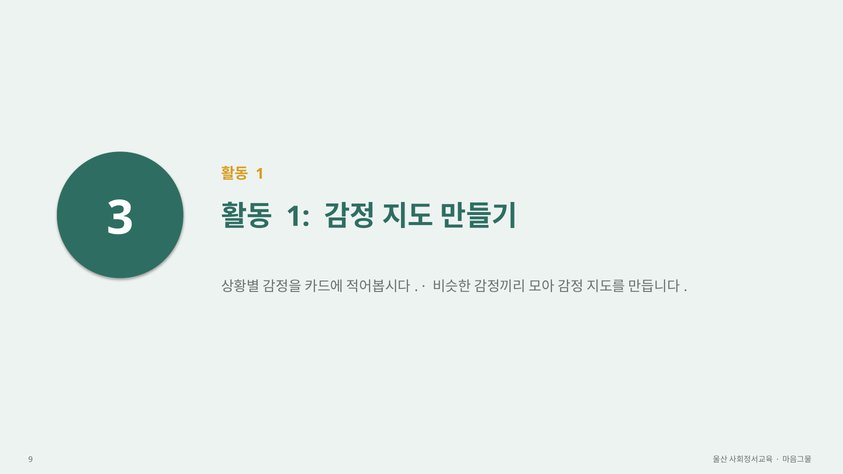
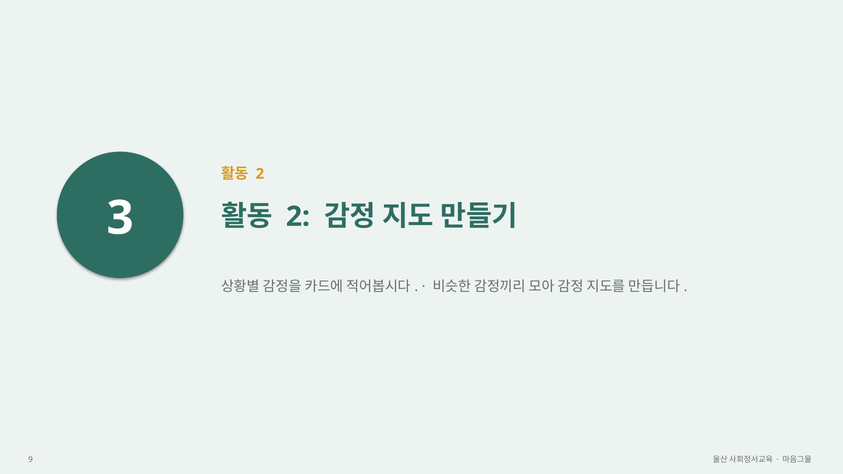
1: 1 -> 2 (260, 174)
1: 1 -> 2 (298, 217)
